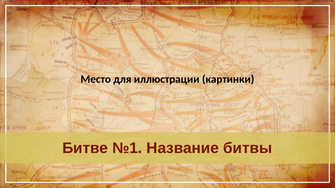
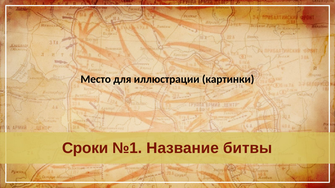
Битве: Битве -> Сроки (85, 148)
